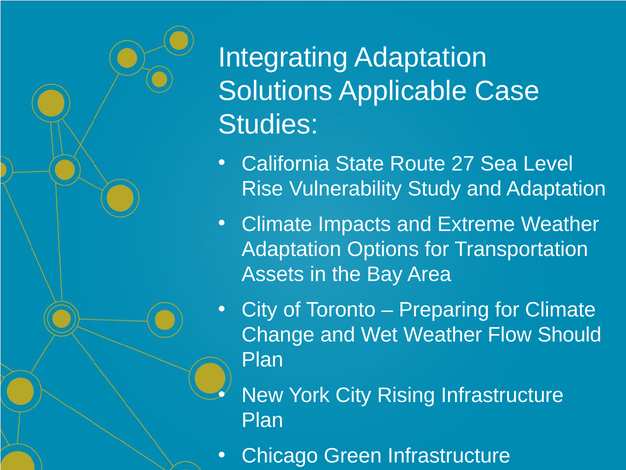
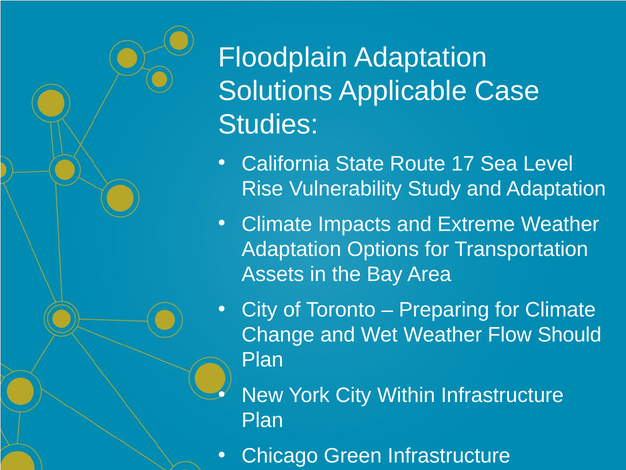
Integrating: Integrating -> Floodplain (283, 58)
27: 27 -> 17 (463, 163)
Rising: Rising -> Within (406, 395)
